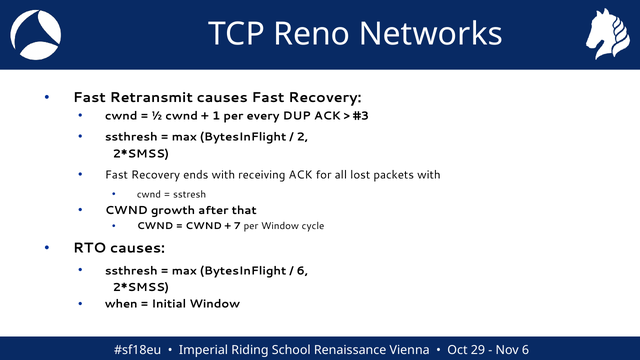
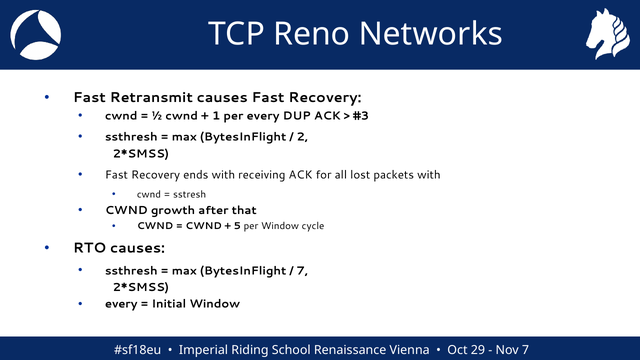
7: 7 -> 5 (237, 226)
6: 6 -> 7 (302, 271)
when: when -> every (121, 304)
6: 6 -> 7 (525, 350)
